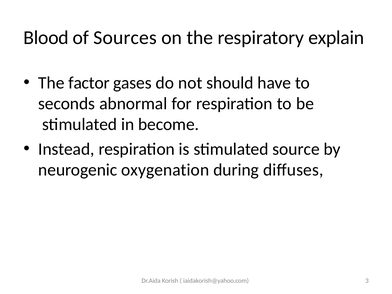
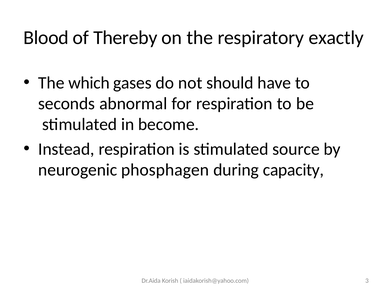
Sources: Sources -> Thereby (125, 38)
explain: explain -> exactly (336, 38)
factor: factor -> which (89, 83)
oxygenation: oxygenation -> phosphagen (165, 170)
diﬀuses: diﬀuses -> capacity (293, 170)
